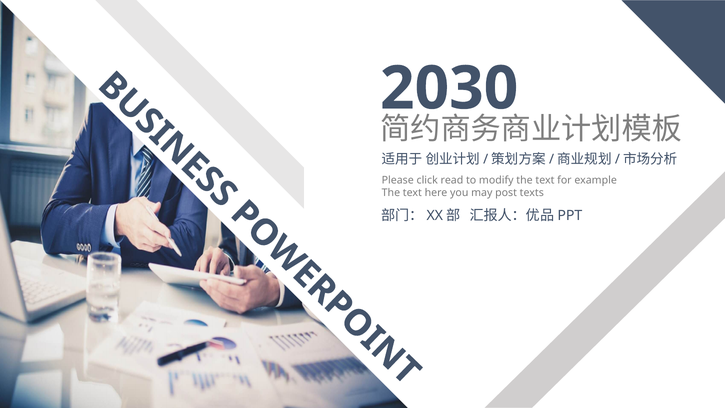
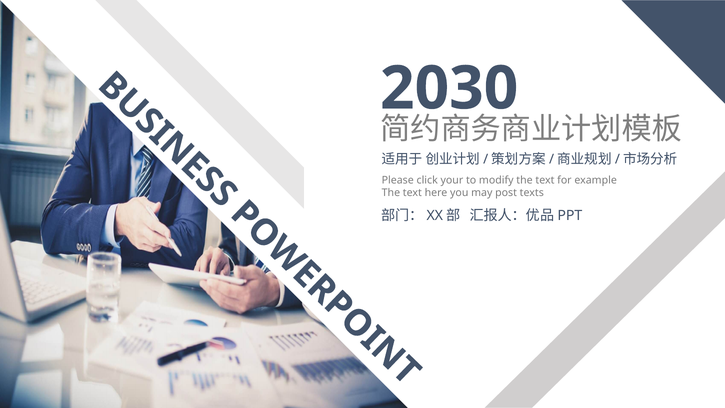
read: read -> your (452, 180)
